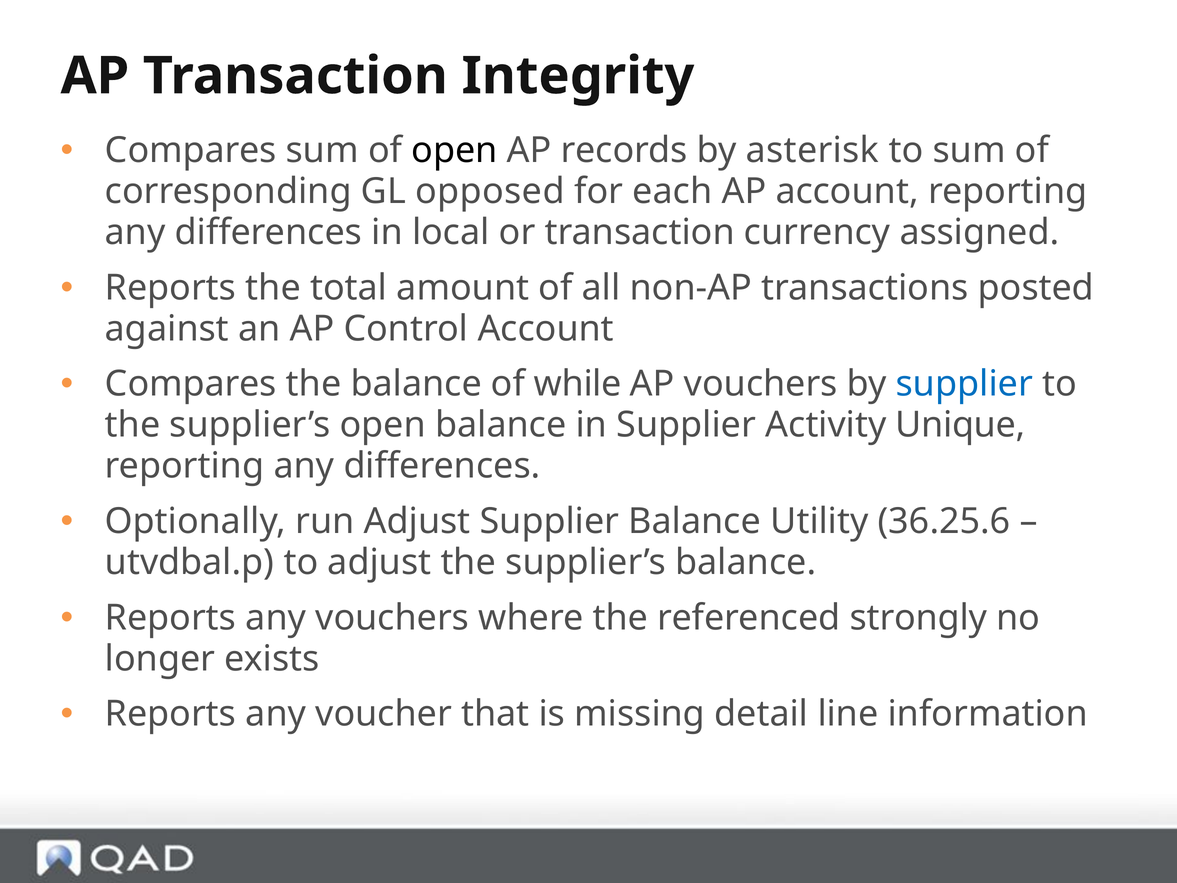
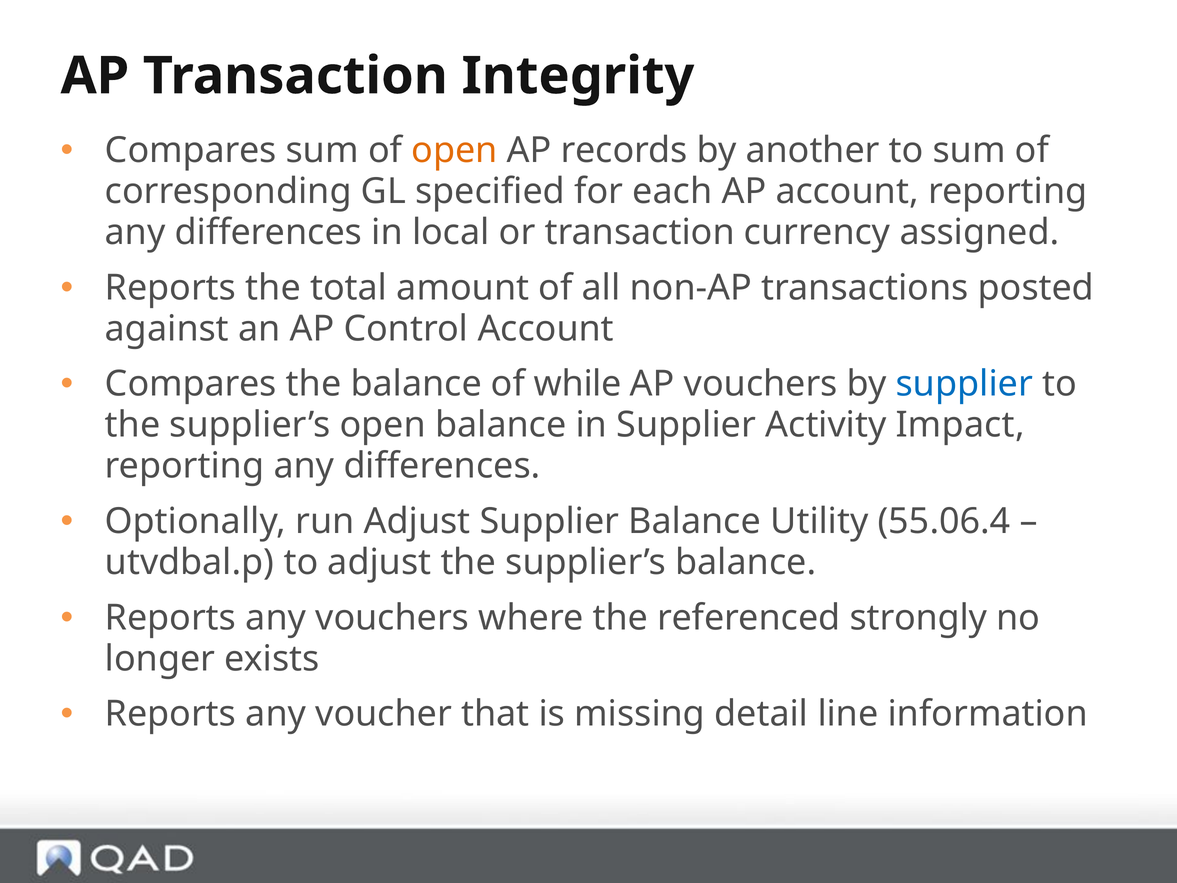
open colour: black -> orange (455, 150)
asterisk: asterisk -> another (813, 150)
opposed: opposed -> specified (490, 191)
Unique: Unique -> Impact (960, 425)
36.25.6: 36.25.6 -> 55.06.4 (944, 521)
